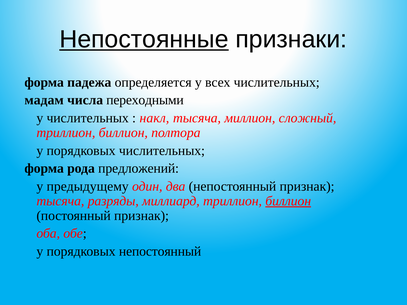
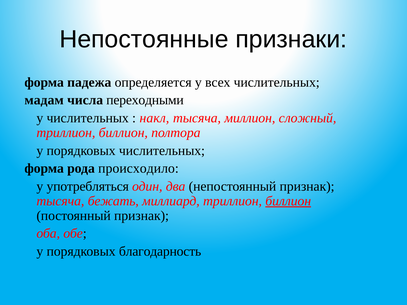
Непостоянные underline: present -> none (144, 39)
предложений: предложений -> происходило (138, 169)
предыдущему: предыдущему -> употребляться (88, 186)
разряды: разряды -> бежать (113, 201)
порядковых непостоянный: непостоянный -> благодарность (160, 252)
